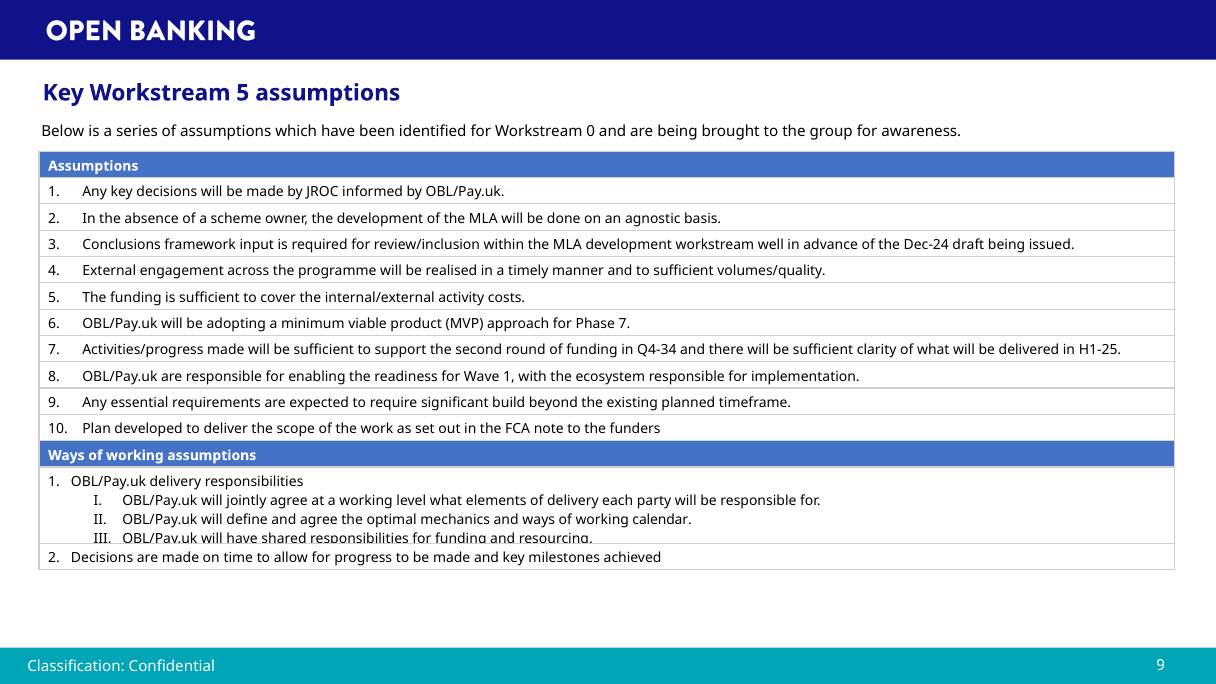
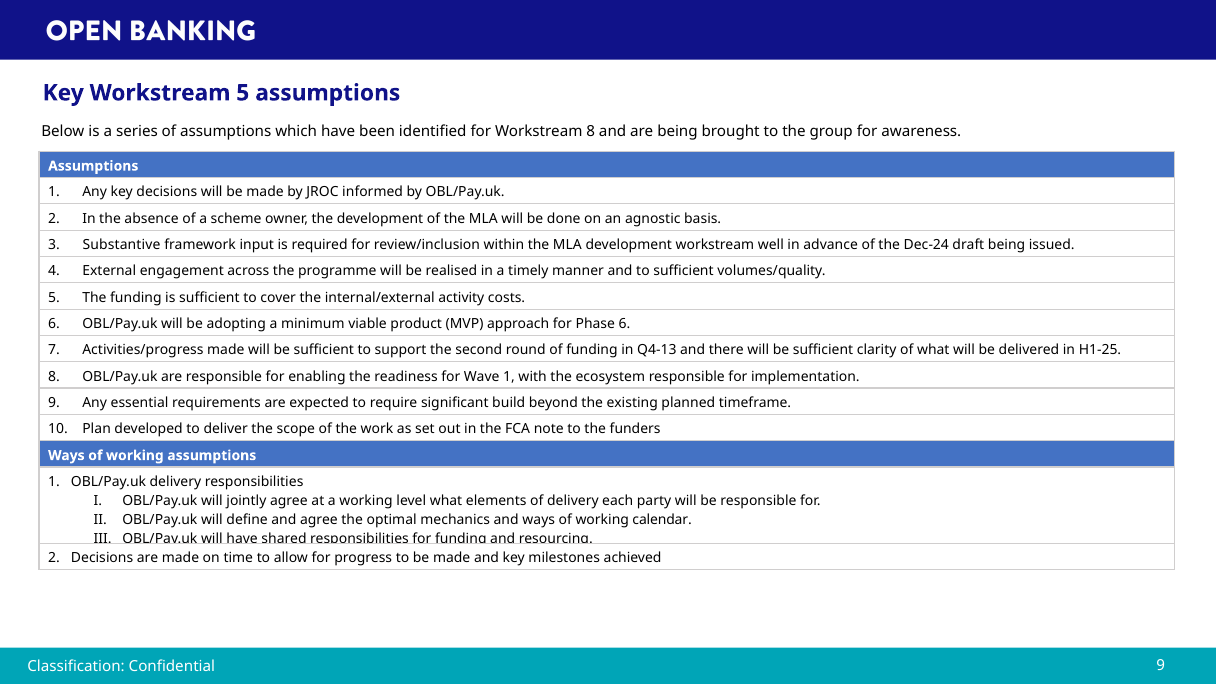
Workstream 0: 0 -> 8 (591, 132)
Conclusions: Conclusions -> Substantive (122, 245)
Phase 7: 7 -> 6 (625, 324)
Q4-34: Q4-34 -> Q4-13 (657, 350)
